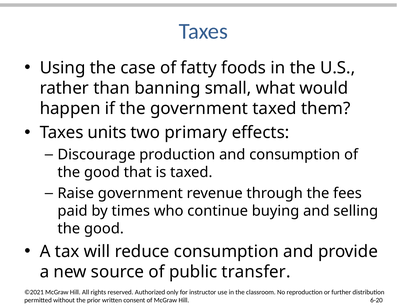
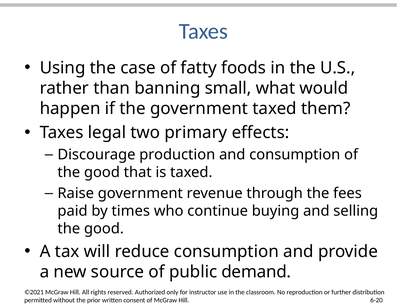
units: units -> legal (107, 132)
transfer: transfer -> demand (256, 271)
